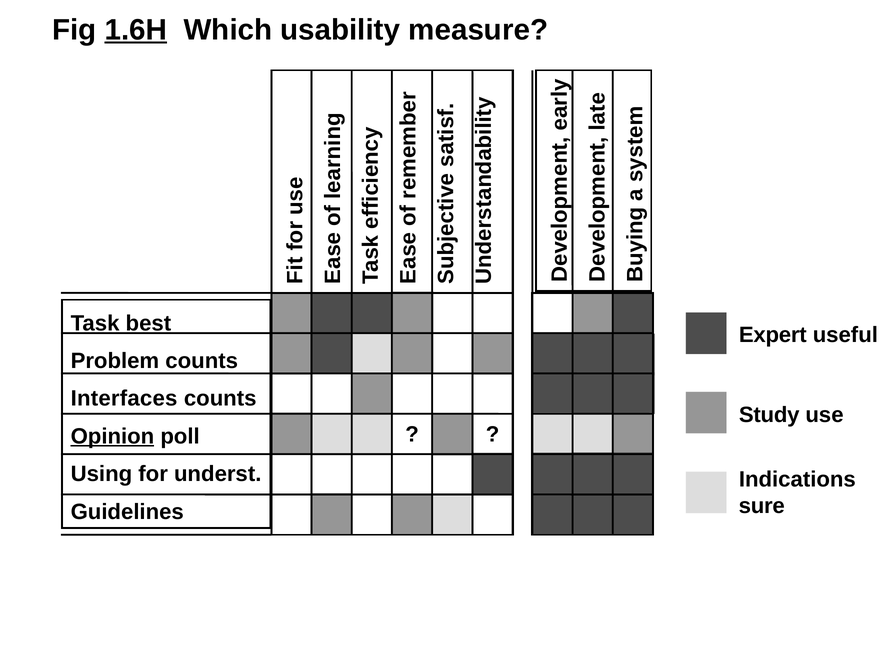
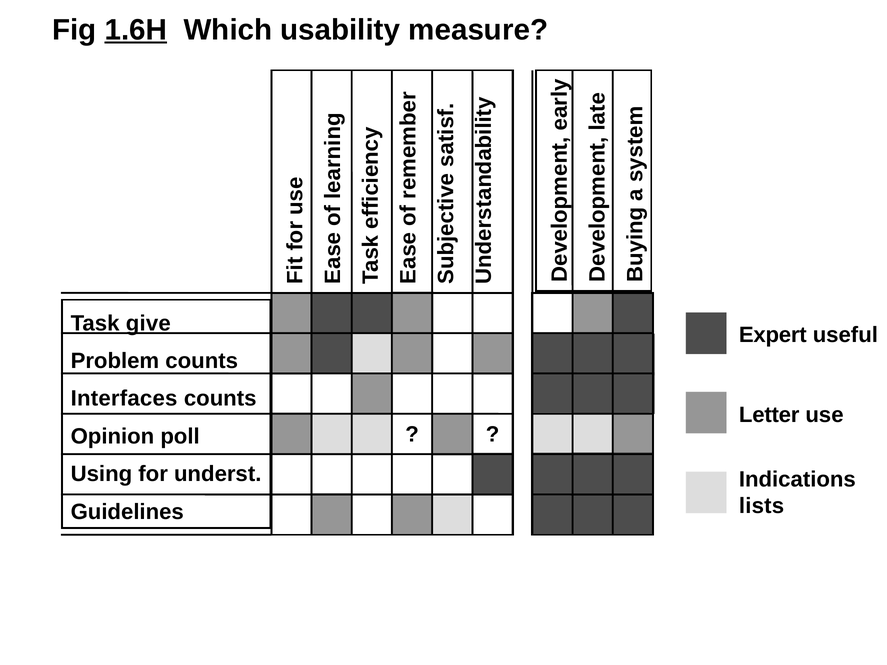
best: best -> give (148, 323)
Study: Study -> Letter (769, 415)
Opinion underline: present -> none (112, 436)
sure: sure -> lists (762, 506)
